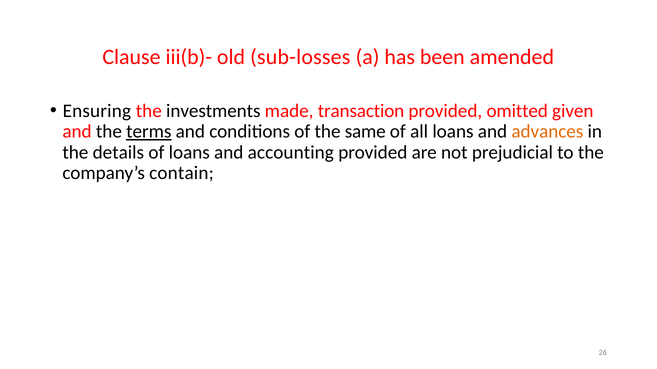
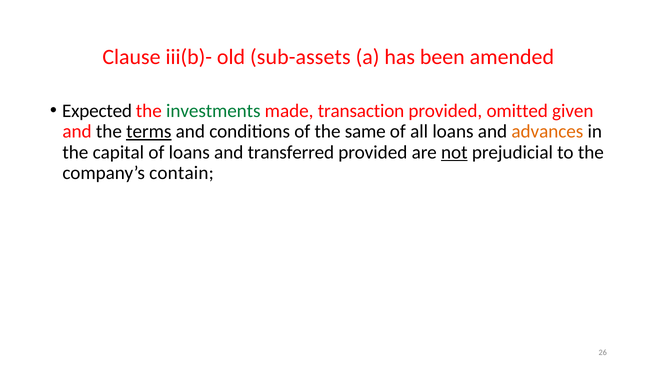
sub-losses: sub-losses -> sub-assets (300, 57)
Ensuring: Ensuring -> Expected (97, 111)
investments colour: black -> green (213, 111)
details: details -> capital (118, 152)
accounting: accounting -> transferred (291, 152)
not underline: none -> present (454, 152)
